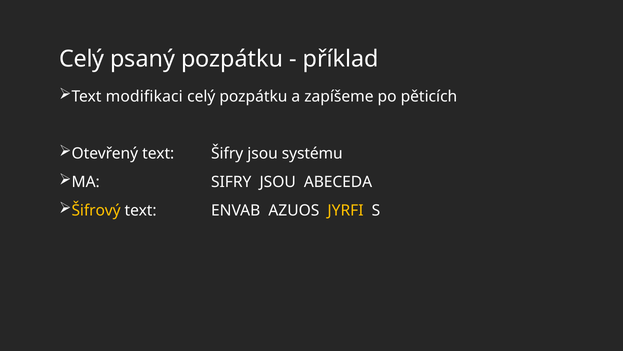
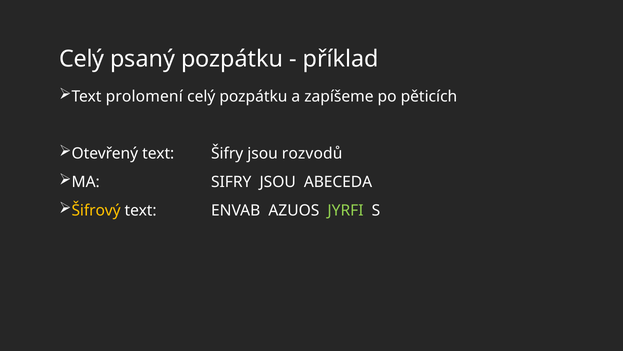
modifikaci: modifikaci -> prolomení (144, 96)
systému: systému -> rozvodů (312, 153)
JYRFI colour: yellow -> light green (345, 210)
